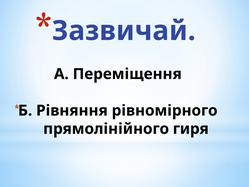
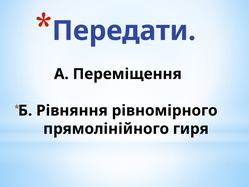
Зазвичай: Зазвичай -> Передати (124, 31)
